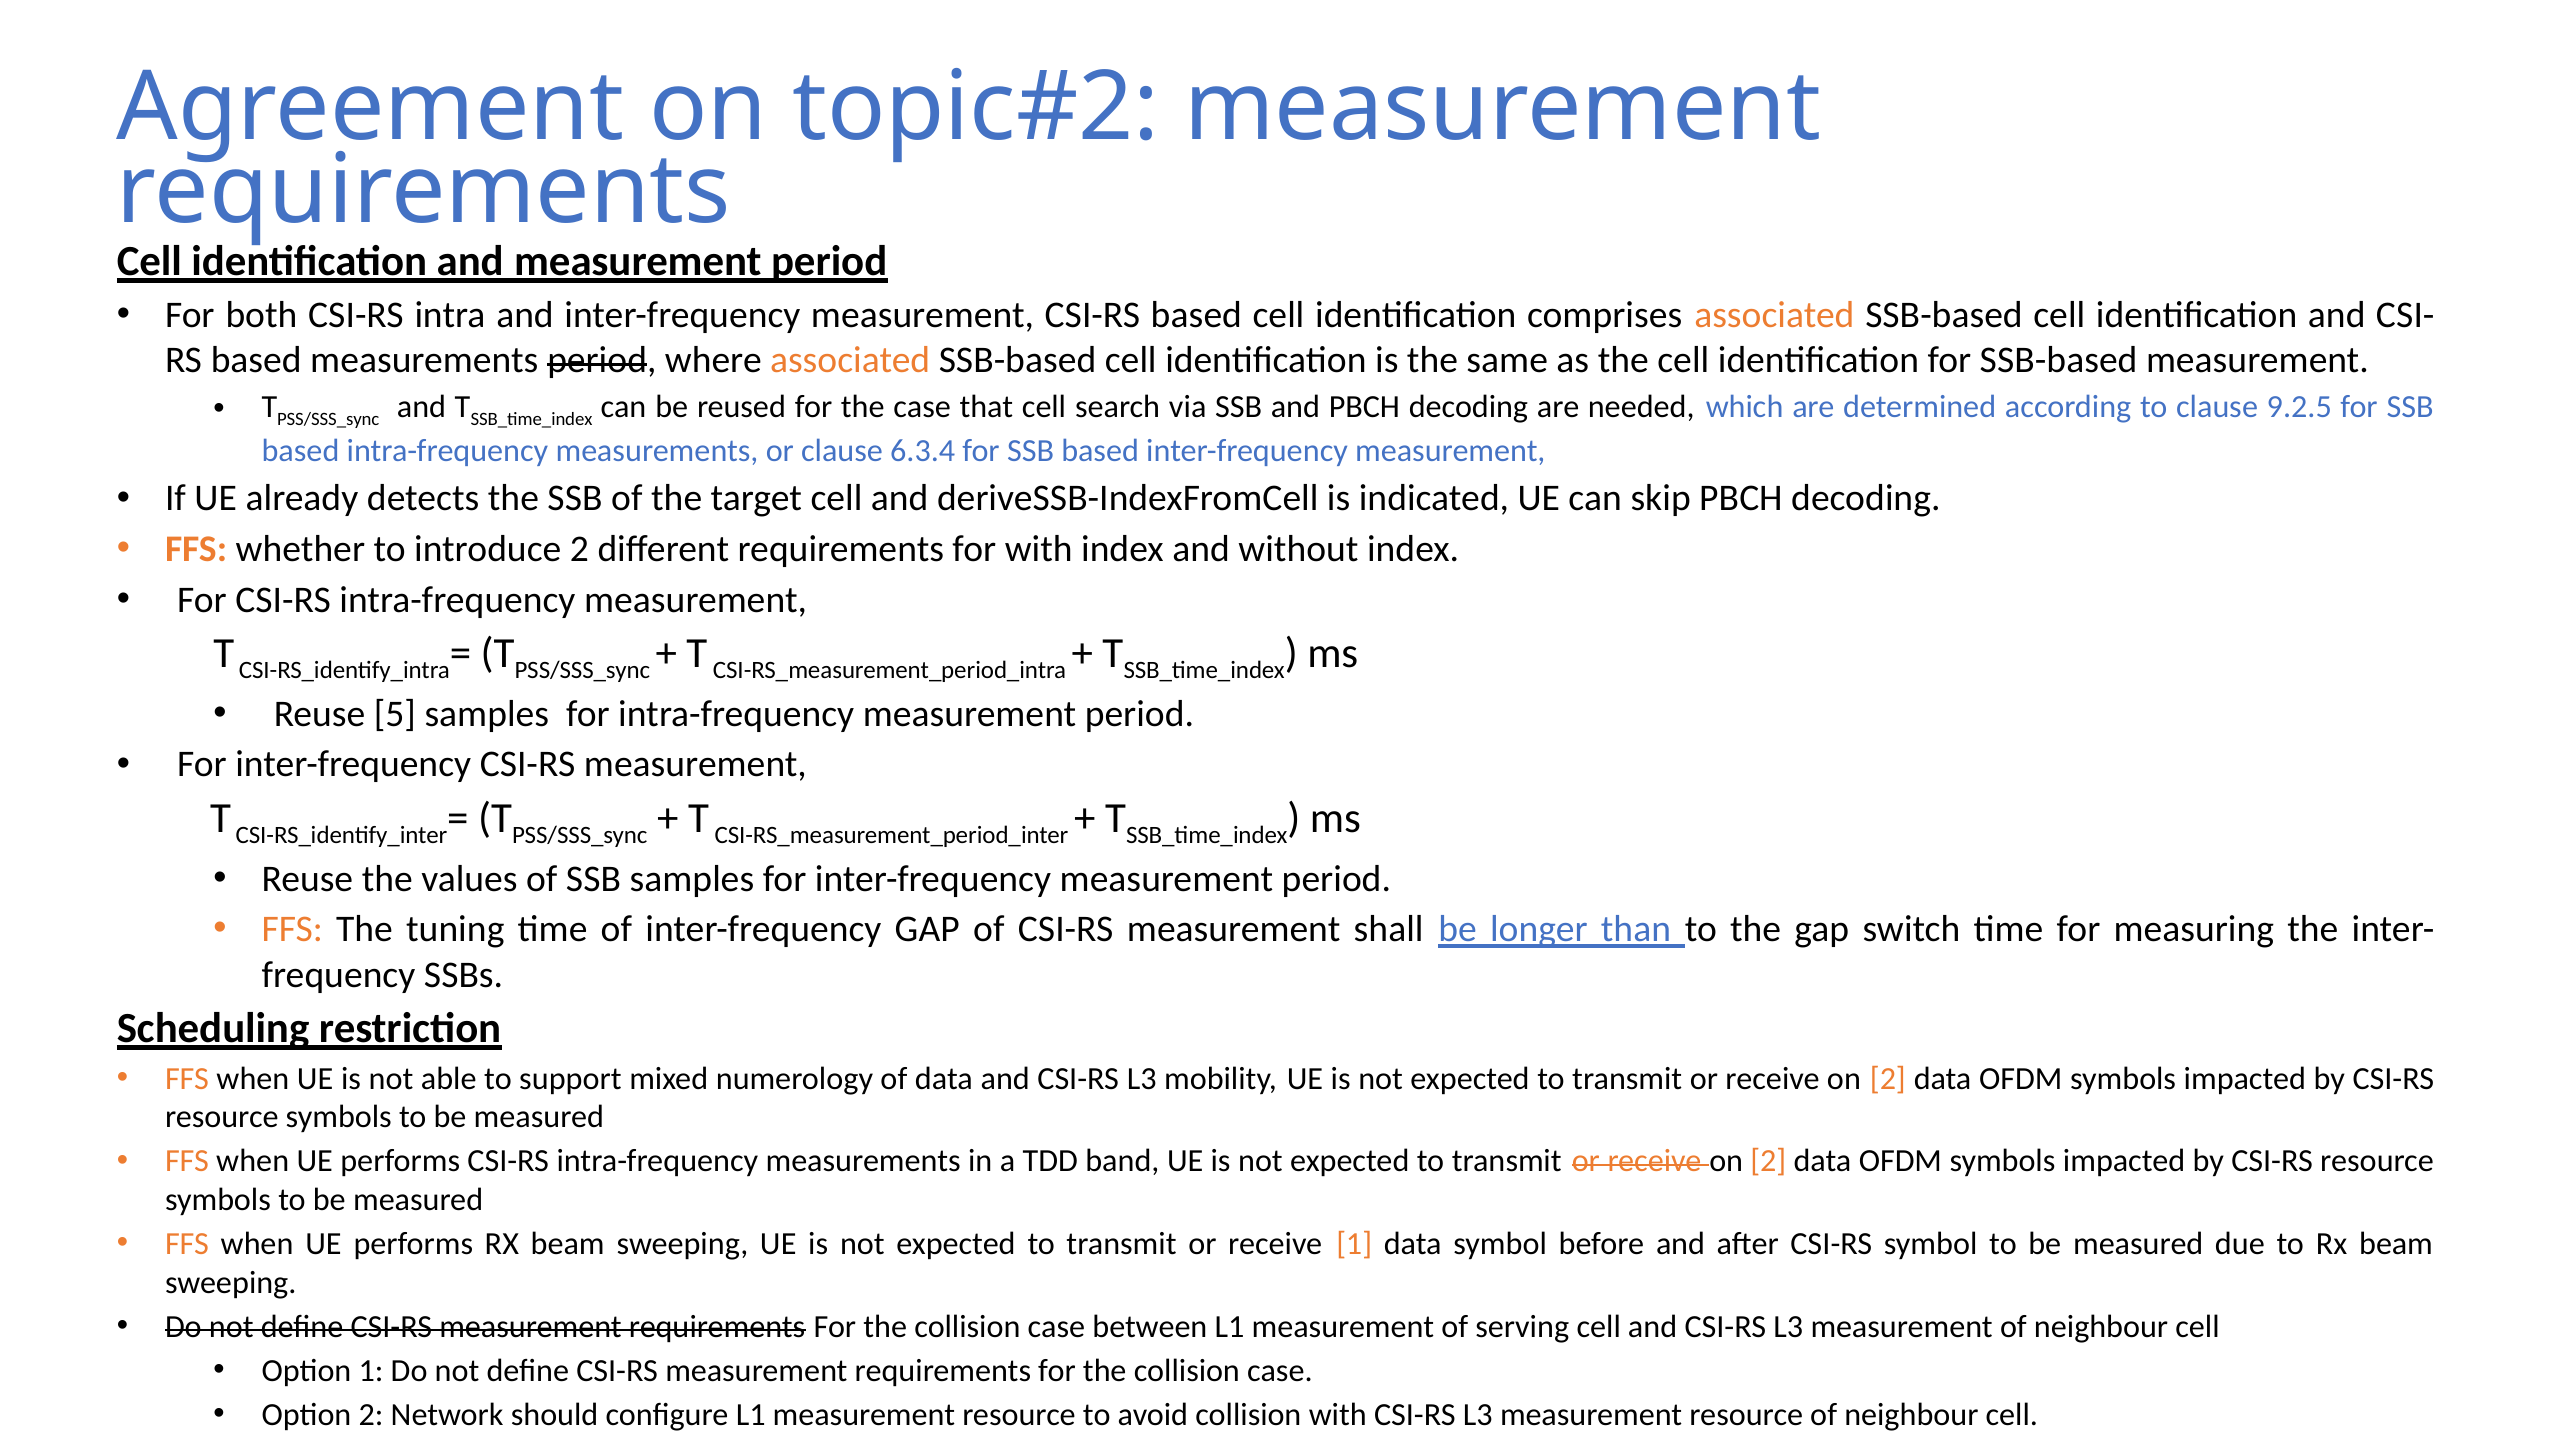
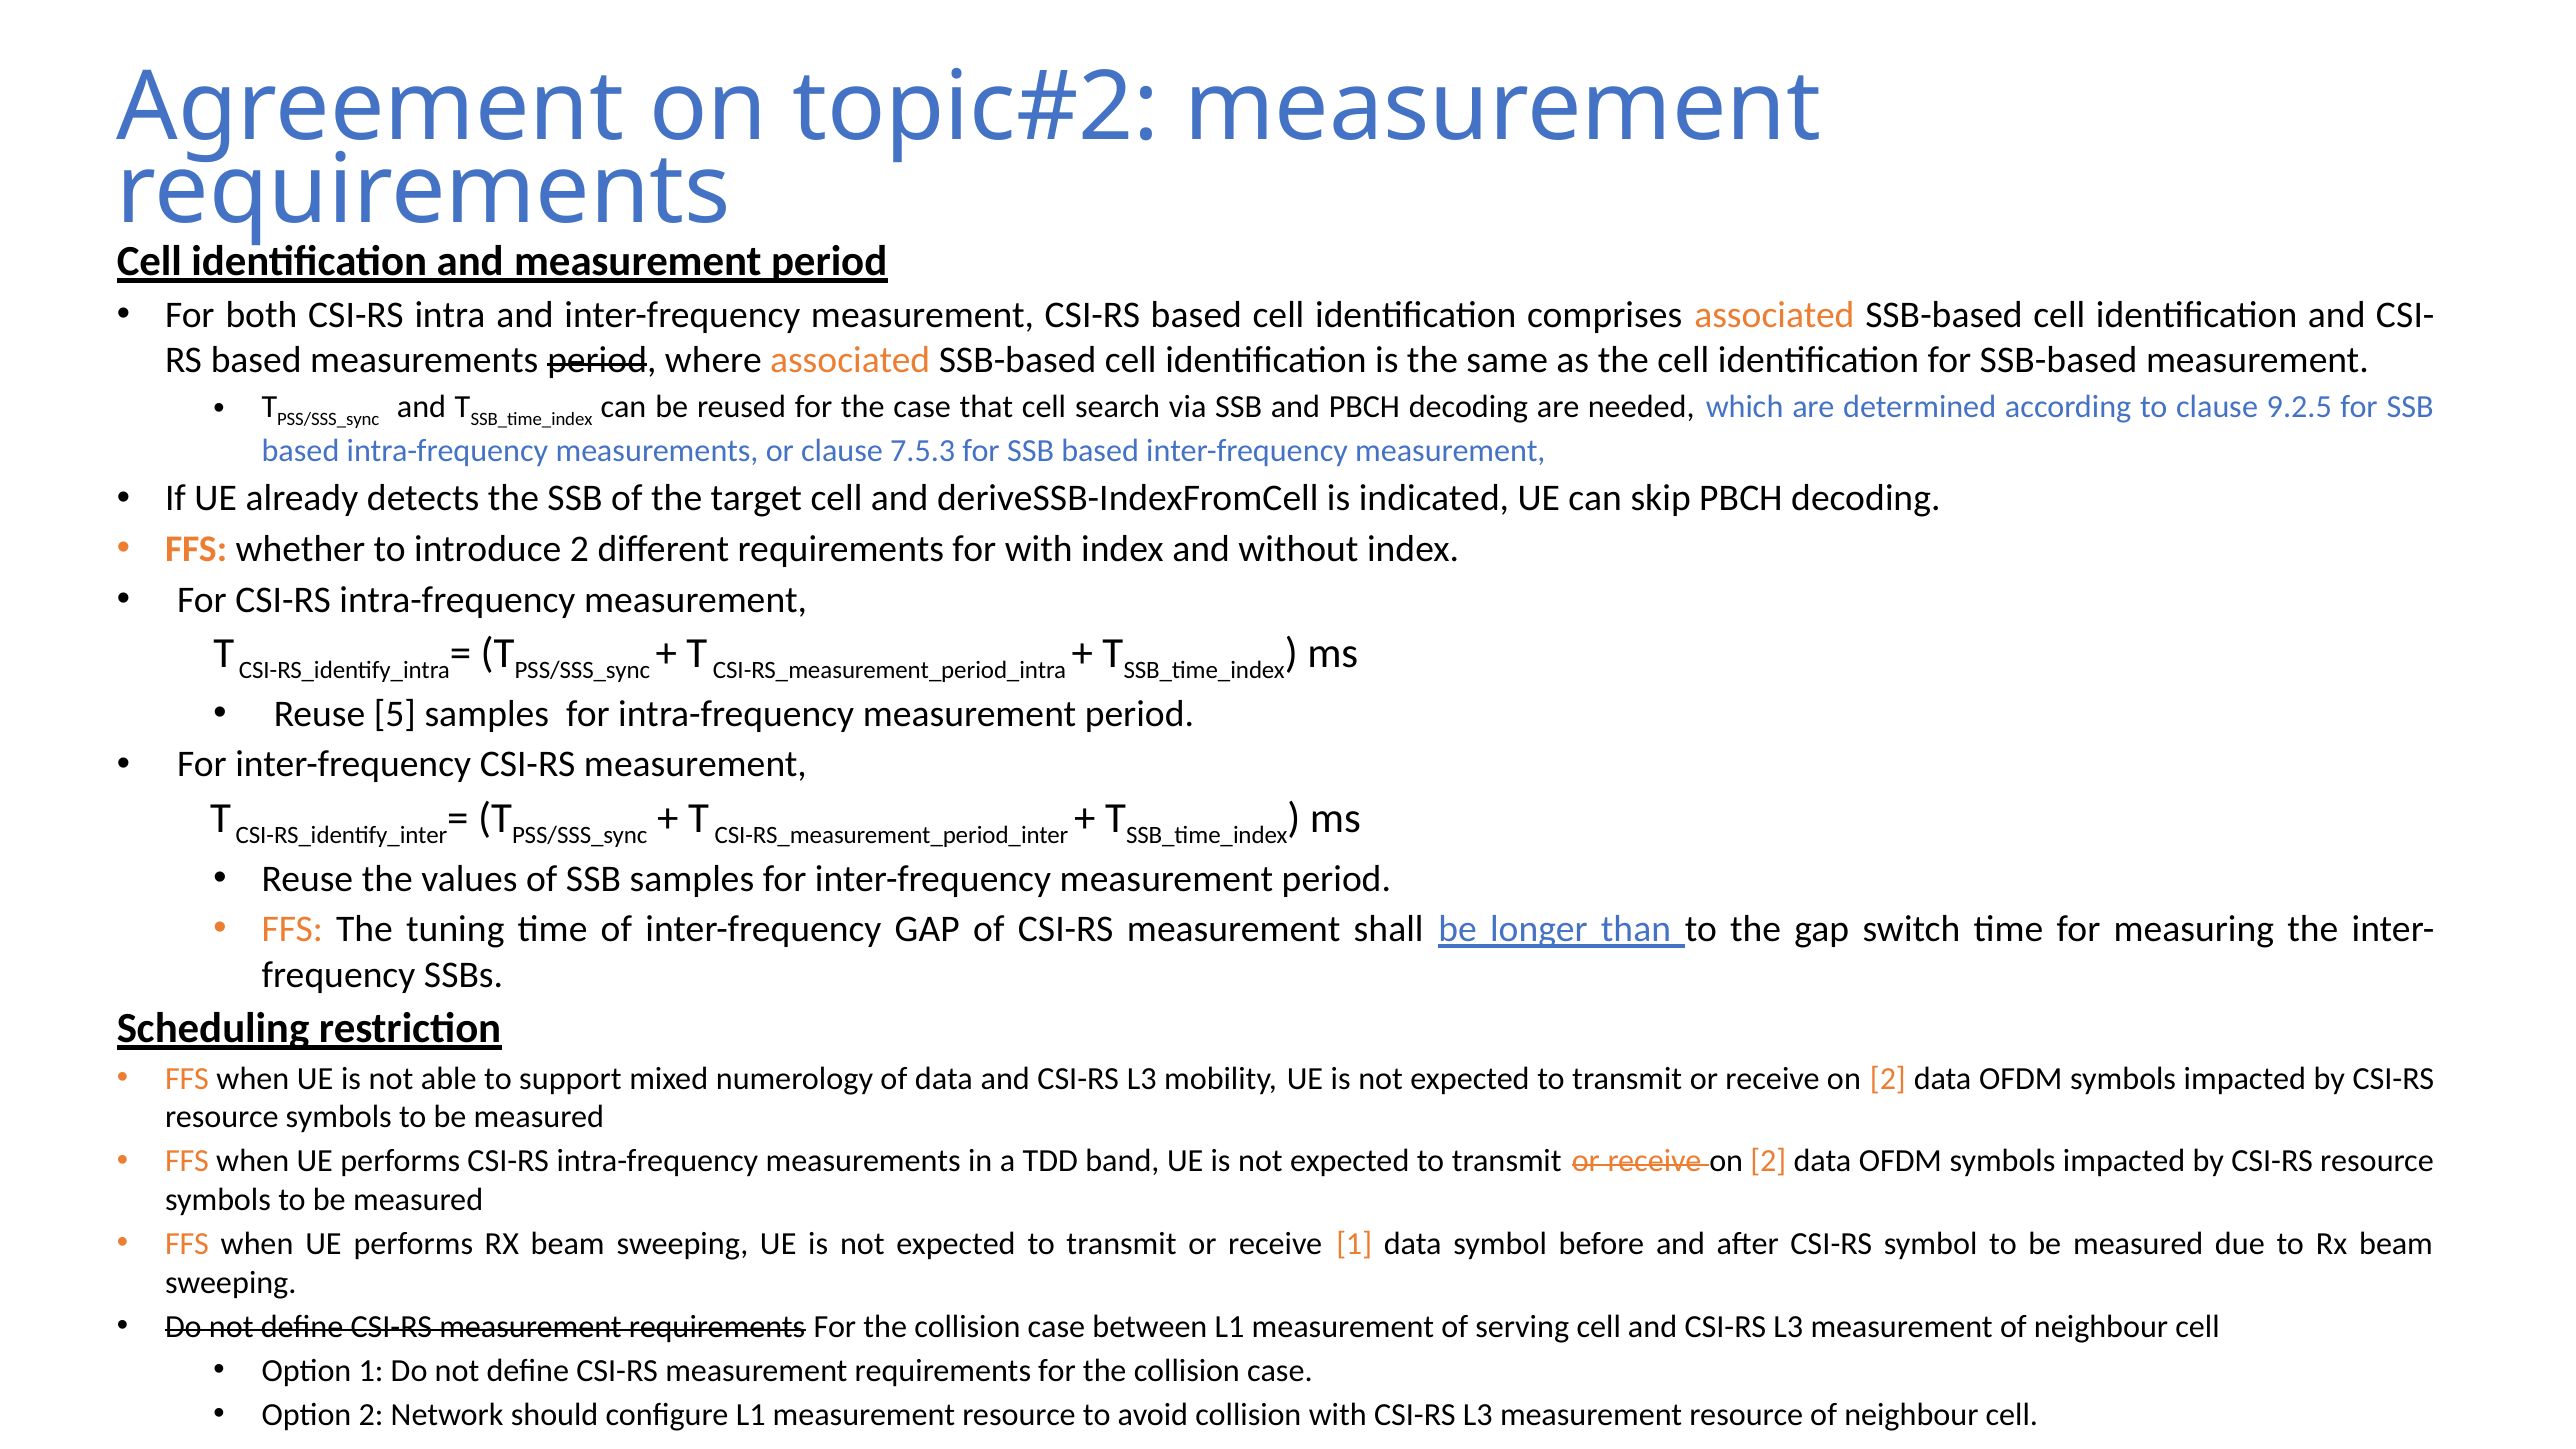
6.3.4: 6.3.4 -> 7.5.3 (923, 451)
